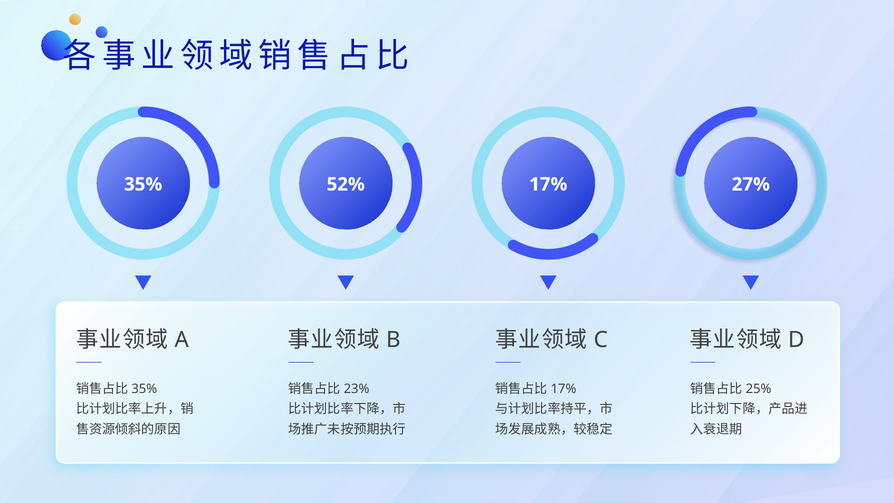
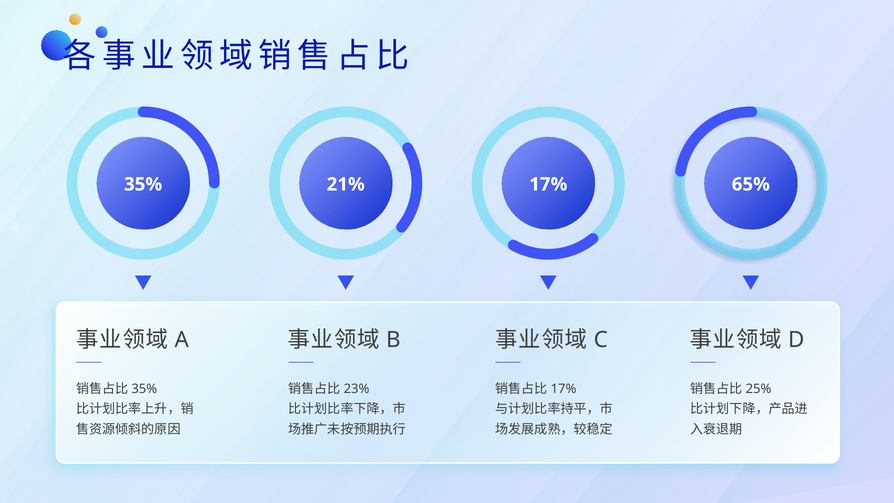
52%: 52% -> 21% (346, 184)
27%: 27% -> 65% (751, 184)
